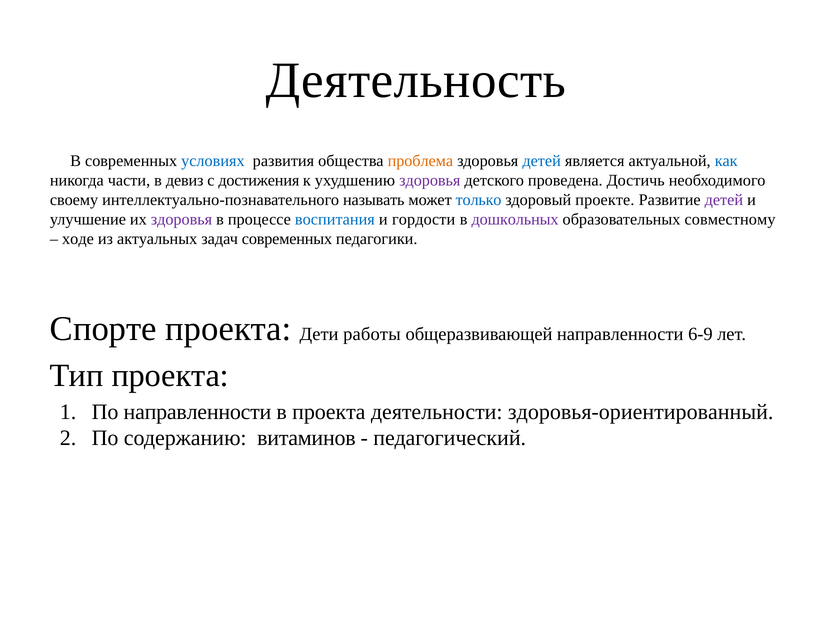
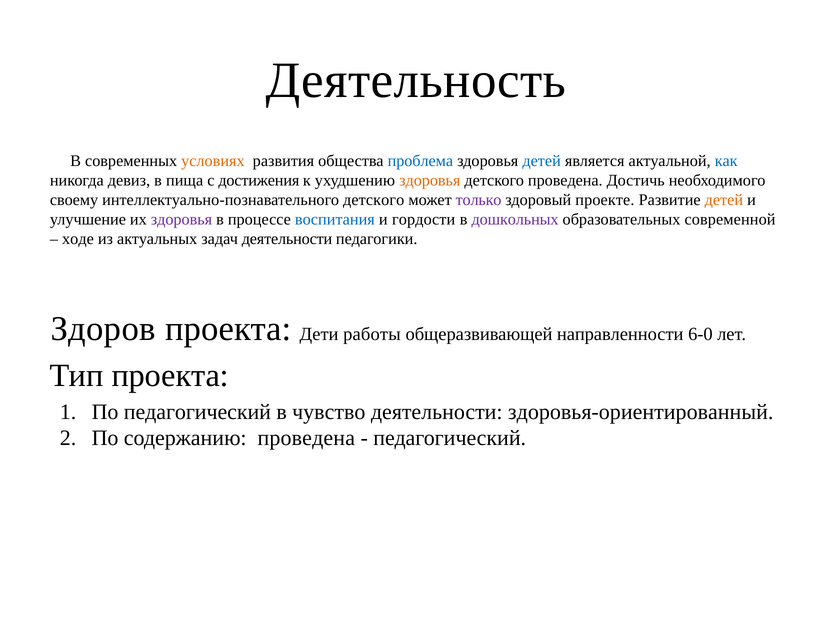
условиях colour: blue -> orange (213, 161)
проблема colour: orange -> blue (420, 161)
части: части -> девиз (129, 180)
девиз: девиз -> пища (185, 180)
здоровья colour: purple -> orange (430, 180)
интеллектуально-познавательного называть: называть -> детского (374, 200)
только colour: blue -> purple (479, 200)
детей colour: purple -> orange (724, 200)
совместному: совместному -> современной (730, 219)
задач современных: современных -> деятельности (287, 239)
Спорте: Спорте -> Здоров (103, 329)
6-9: 6-9 -> 6-0 (700, 334)
По направленности: направленности -> педагогический (197, 412)
в проекта: проекта -> чувство (329, 412)
содержанию витаминов: витаминов -> проведена (306, 438)
